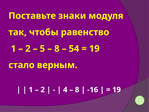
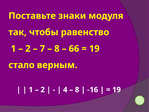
5: 5 -> 7 (42, 49)
54: 54 -> 66 (74, 49)
